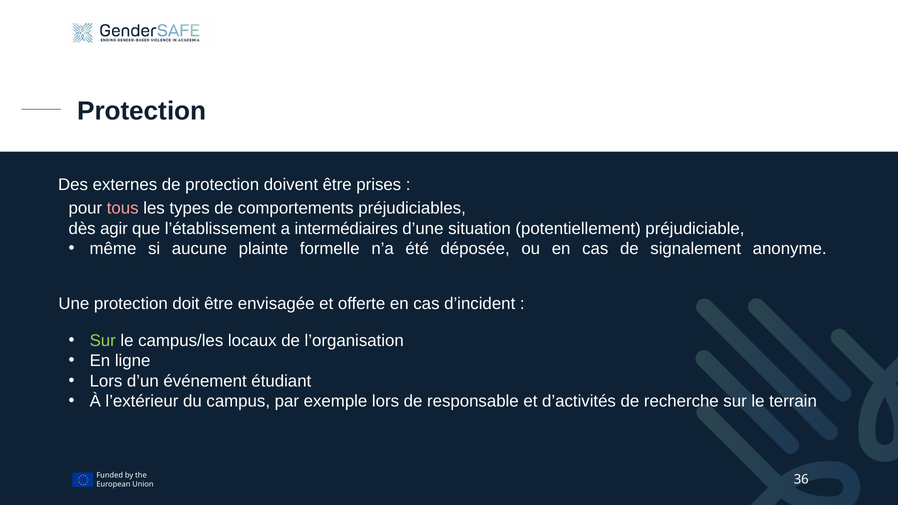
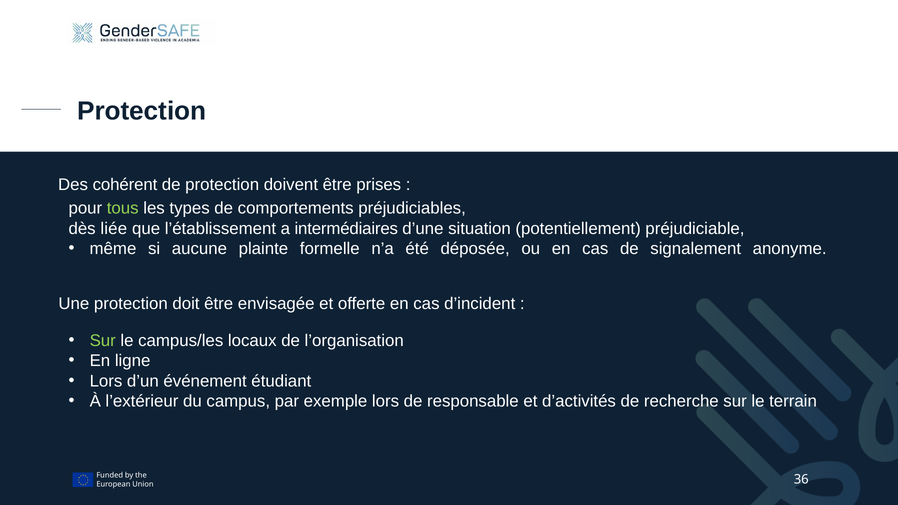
externes: externes -> cohérent (125, 185)
tous colour: pink -> light green (123, 208)
agir: agir -> liée (114, 229)
